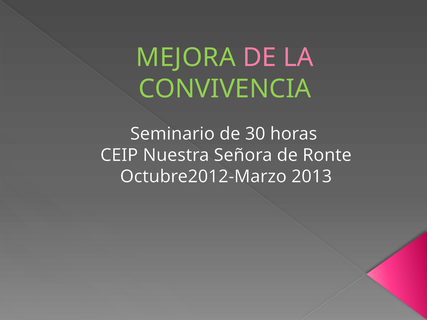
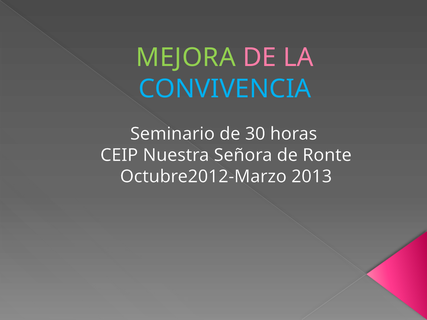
CONVIVENCIA colour: light green -> light blue (225, 89)
